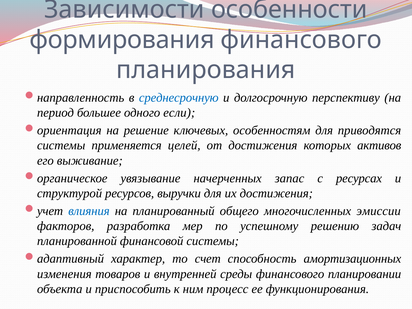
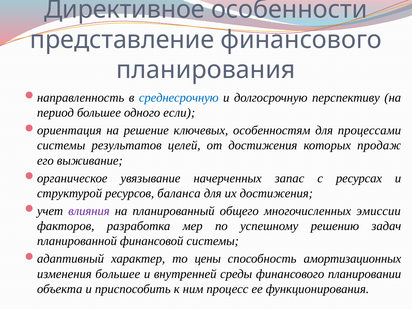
Зависимости: Зависимости -> Директивное (124, 10)
формирования: формирования -> представление (122, 40)
приводятся: приводятся -> процессами (369, 130)
применяется: применяется -> результатов (127, 145)
активов: активов -> продаж (379, 145)
выручки: выручки -> баланса (179, 193)
влияния colour: blue -> purple (89, 211)
счет: счет -> цены (208, 259)
изменения товаров: товаров -> большее (118, 274)
